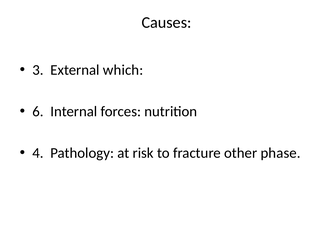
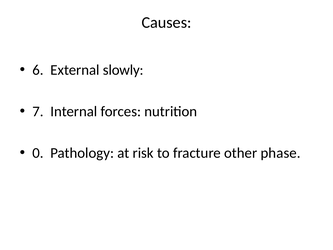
3: 3 -> 6 (38, 70)
which: which -> slowly (123, 70)
6: 6 -> 7 (38, 111)
4: 4 -> 0 (38, 153)
